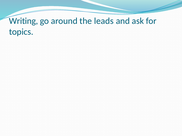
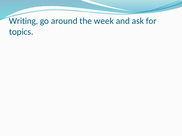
leads: leads -> week (104, 21)
